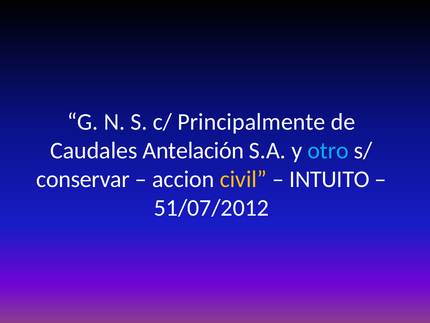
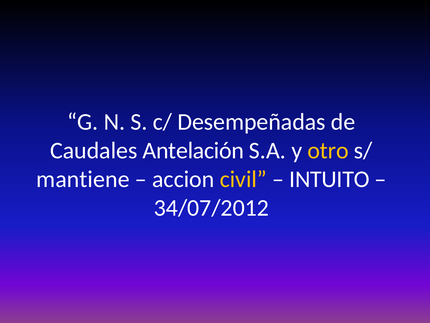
Principalmente: Principalmente -> Desempeñadas (252, 122)
otro colour: light blue -> yellow (328, 150)
conservar: conservar -> mantiene (83, 179)
51/07/2012: 51/07/2012 -> 34/07/2012 (211, 208)
